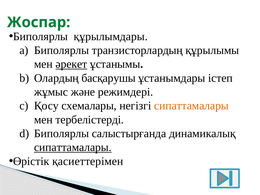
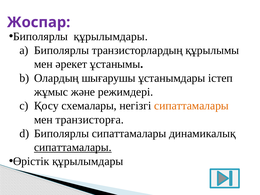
Жоспар colour: green -> purple (39, 22)
әрекет underline: present -> none (71, 64)
басқарушы: басқарушы -> шығарушы (109, 78)
тербелістерді: тербелістерді -> транзисторға (90, 120)
Биполярлы салыстырғанда: салыстырғанда -> сипаттамалары (129, 133)
Өрістік қасиеттерімен: қасиеттерімен -> құрылымдары (88, 161)
